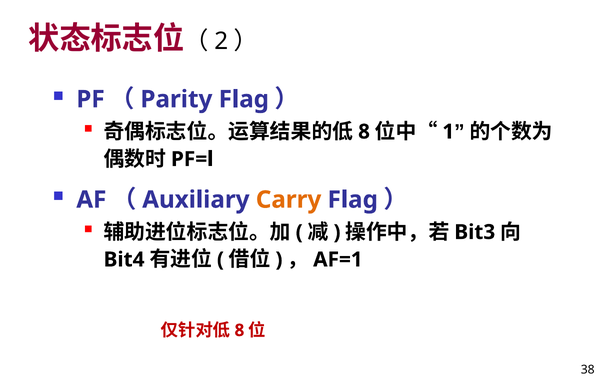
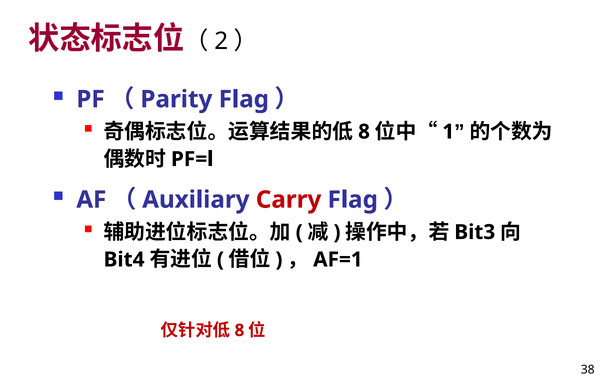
Carry colour: orange -> red (289, 200)
